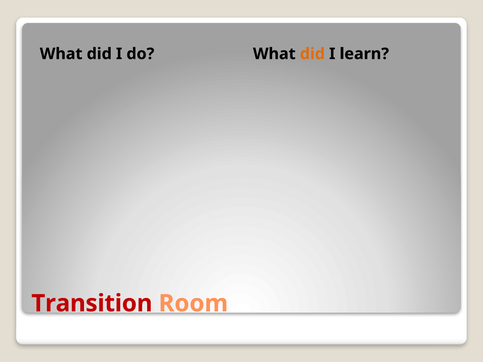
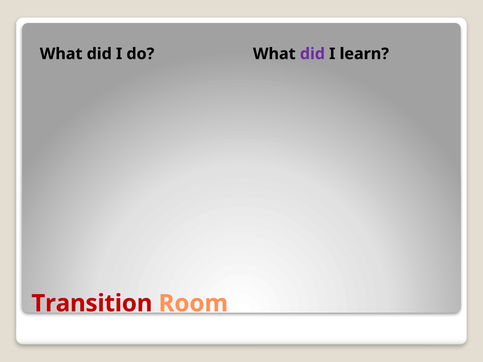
did colour: orange -> purple (312, 54)
